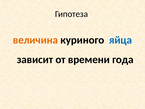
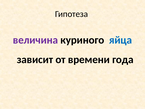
величина colour: orange -> purple (35, 40)
